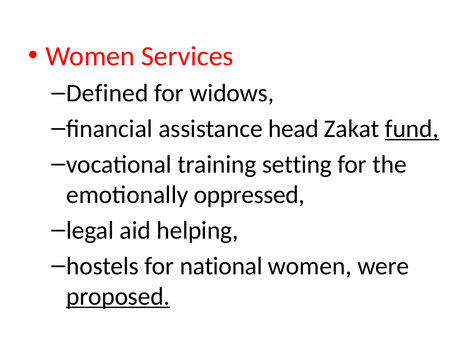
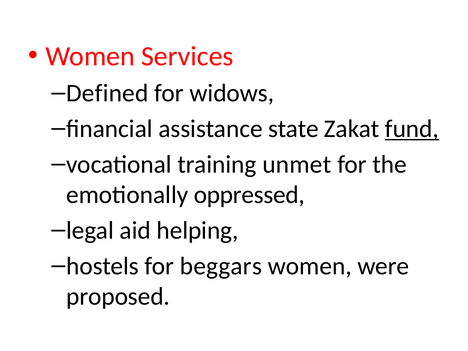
head: head -> state (293, 129)
setting: setting -> unmet (297, 164)
national: national -> beggars (221, 266)
proposed underline: present -> none (118, 296)
